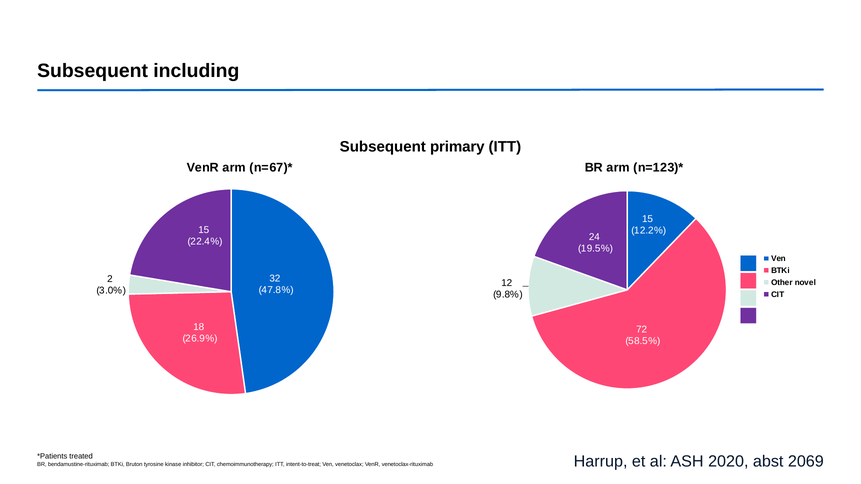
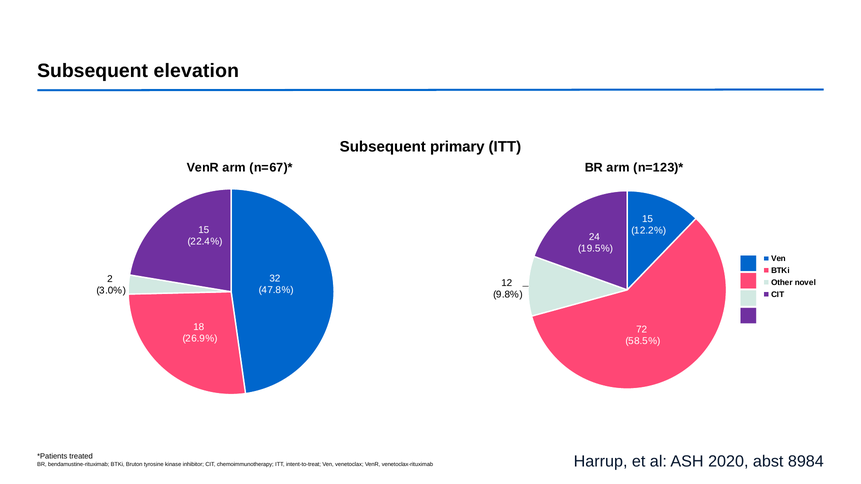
including: including -> elevation (196, 71)
2069: 2069 -> 8984 (806, 462)
